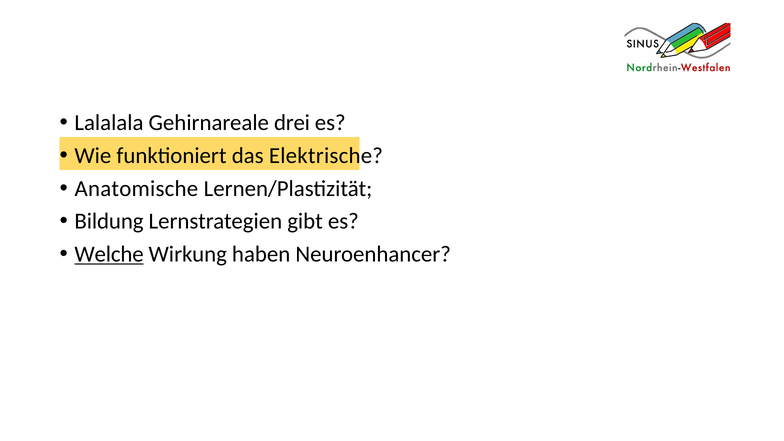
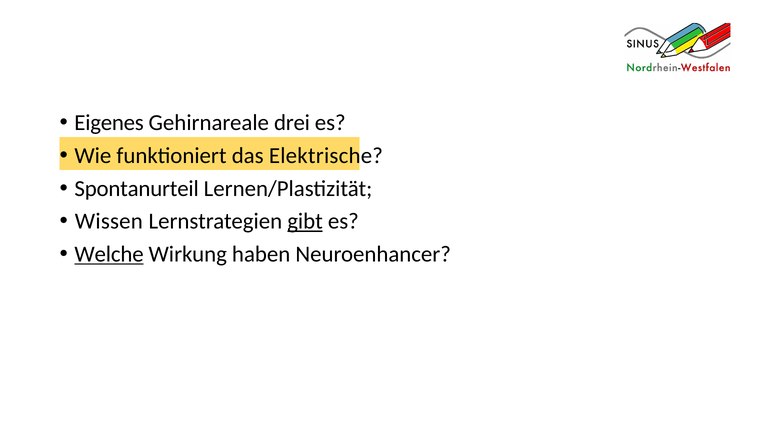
Lalalala: Lalalala -> Eigenes (109, 123)
Anatomische: Anatomische -> Spontanurteil (137, 188)
Bildung: Bildung -> Wissen (109, 221)
gibt underline: none -> present (305, 221)
